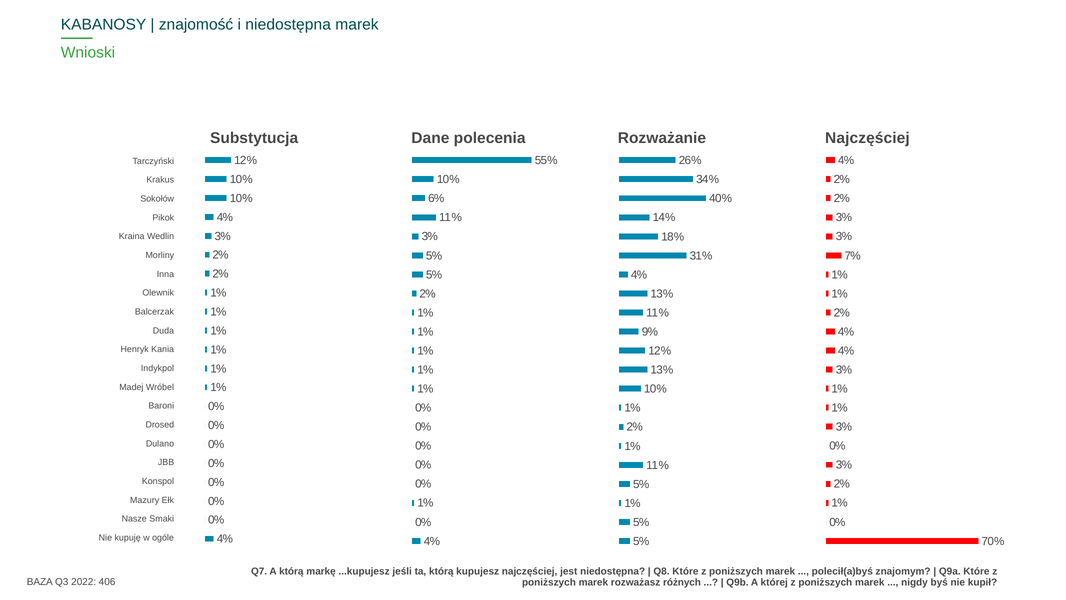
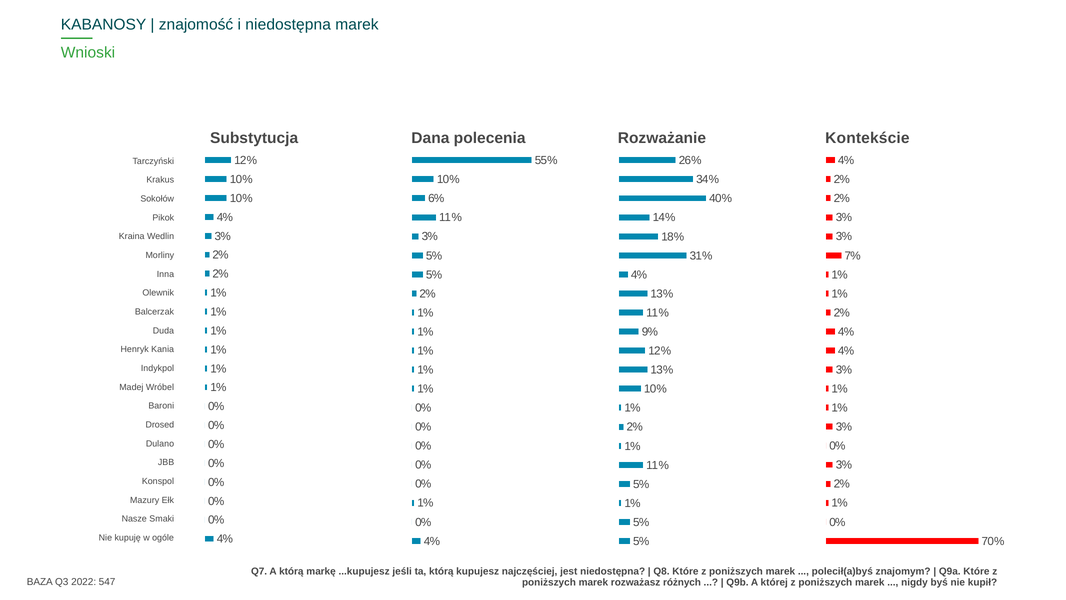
Dane: Dane -> Dana (430, 138)
Rozważanie Najczęściej: Najczęściej -> Kontekście (867, 138)
406: 406 -> 547 (107, 582)
